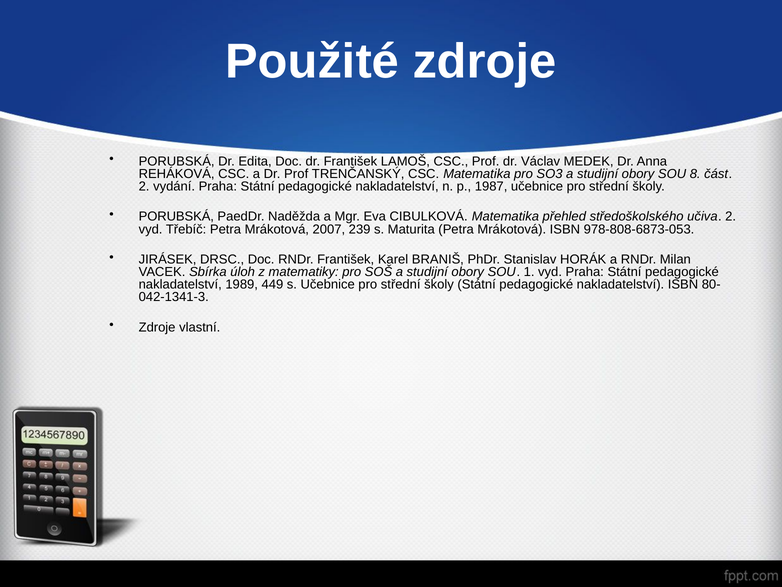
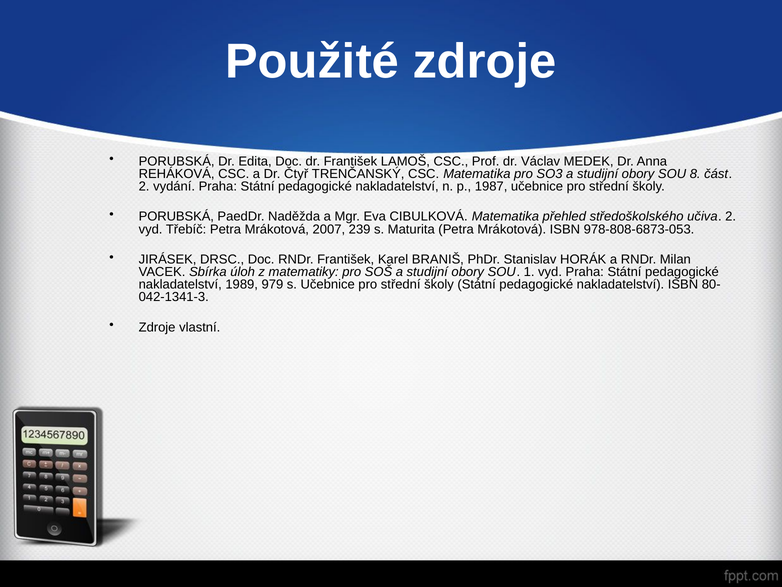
Dr Prof: Prof -> Čtyř (296, 174)
449: 449 -> 979 (272, 284)
